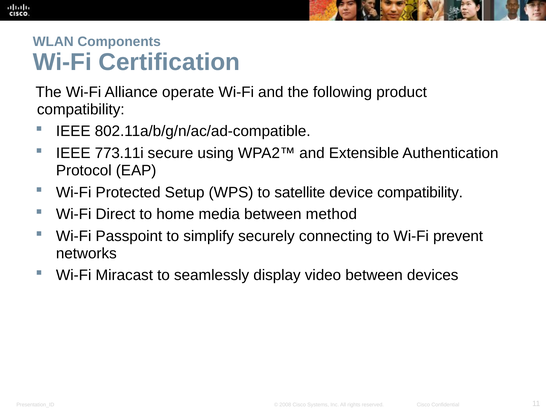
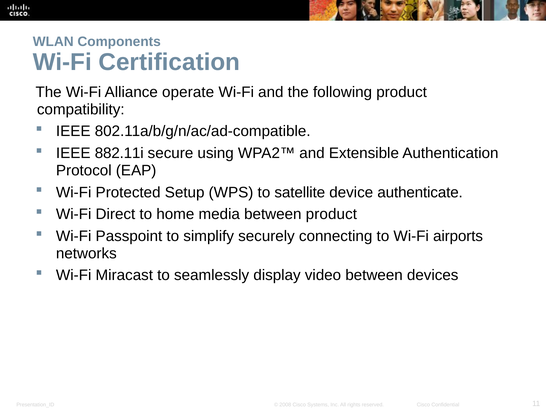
773.11i: 773.11i -> 882.11i (119, 153)
device compatibility: compatibility -> authenticate (420, 192)
between method: method -> product (331, 214)
prevent: prevent -> airports (458, 236)
